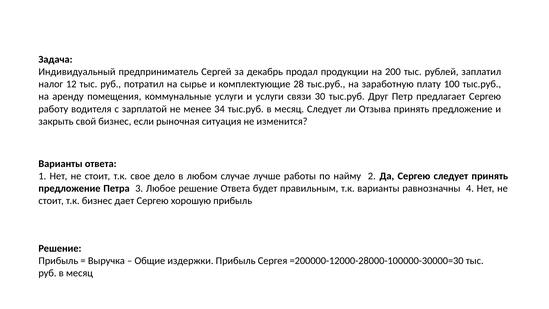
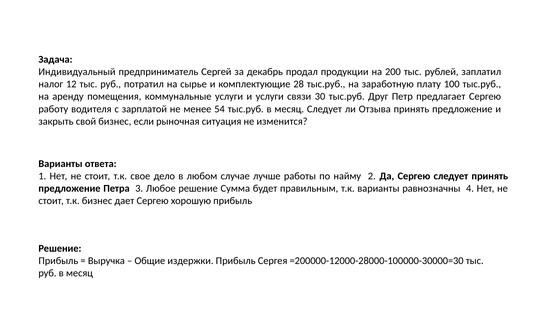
34: 34 -> 54 (220, 109)
решение Ответа: Ответа -> Сумма (235, 188)
